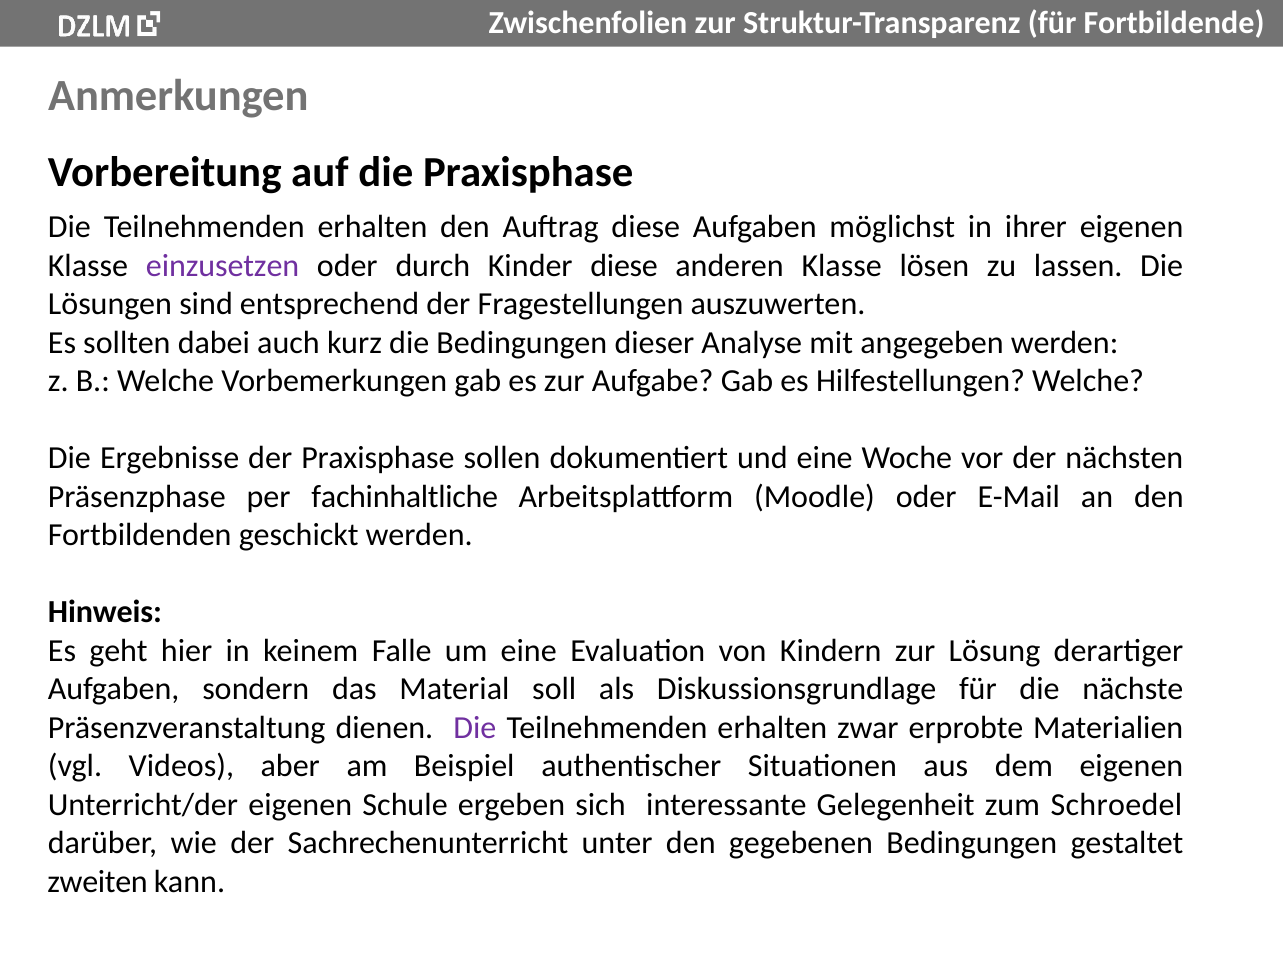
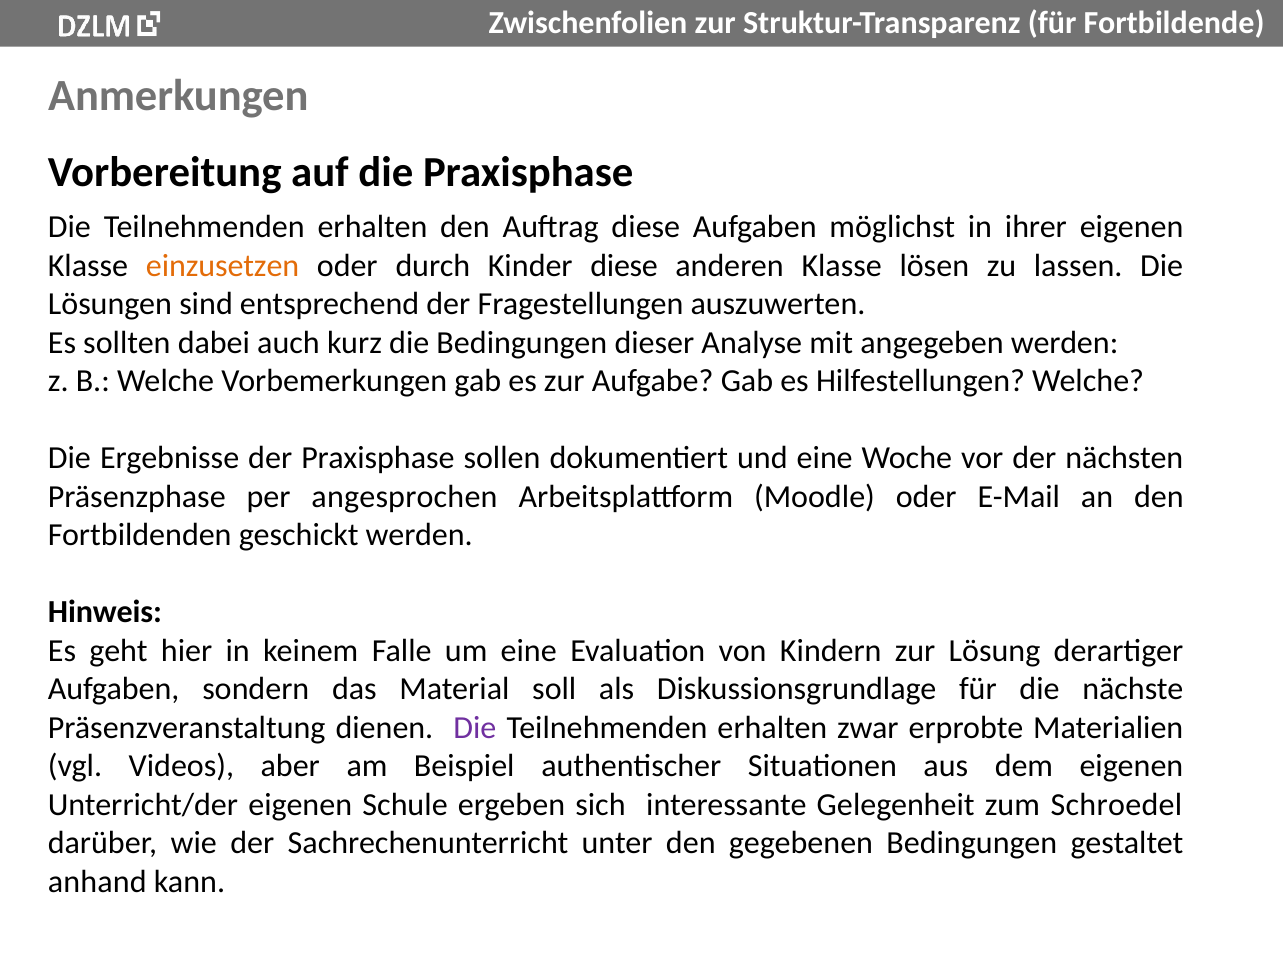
einzusetzen colour: purple -> orange (223, 266)
fachinhaltliche: fachinhaltliche -> angesprochen (404, 497)
zweiten: zweiten -> anhand (97, 882)
